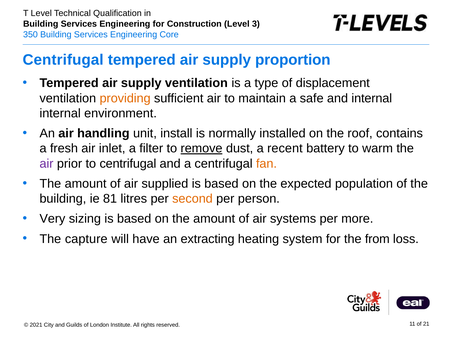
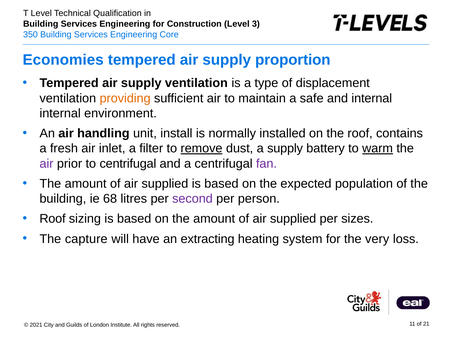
Centrifugal: Centrifugal -> Economies (63, 60)
a recent: recent -> supply (285, 148)
warm underline: none -> present (378, 148)
fan colour: orange -> purple (266, 164)
81: 81 -> 68 (110, 199)
second colour: orange -> purple (192, 199)
Very: Very -> Roof (53, 219)
systems: systems -> supplied (293, 219)
more: more -> sizes (357, 219)
from: from -> very (377, 239)
